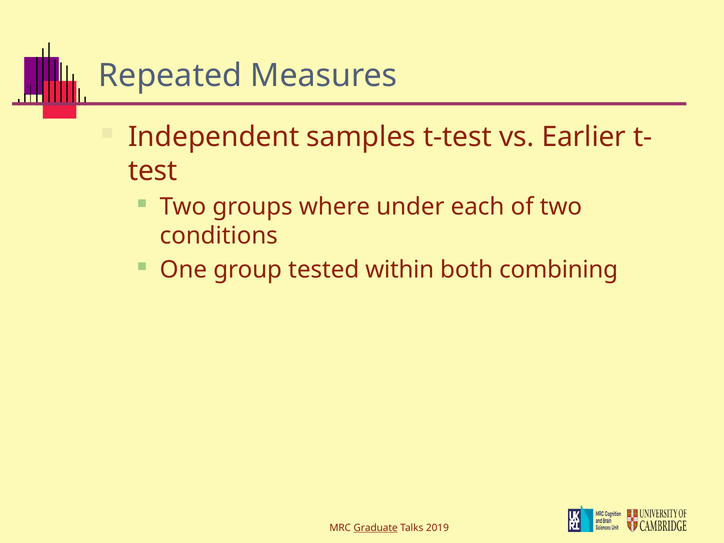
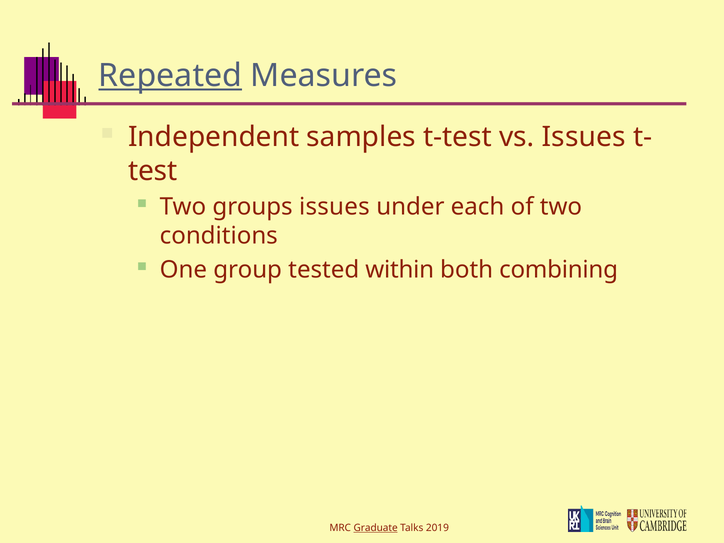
Repeated underline: none -> present (170, 76)
vs Earlier: Earlier -> Issues (584, 137)
groups where: where -> issues (334, 207)
